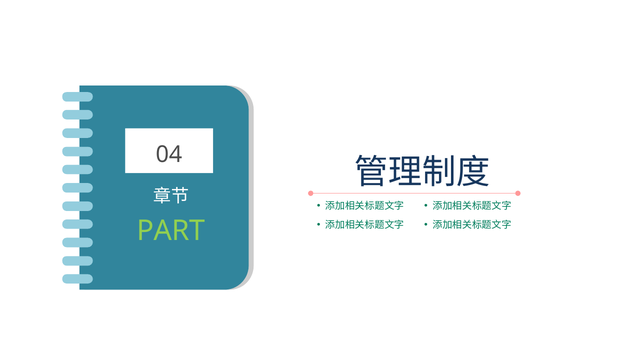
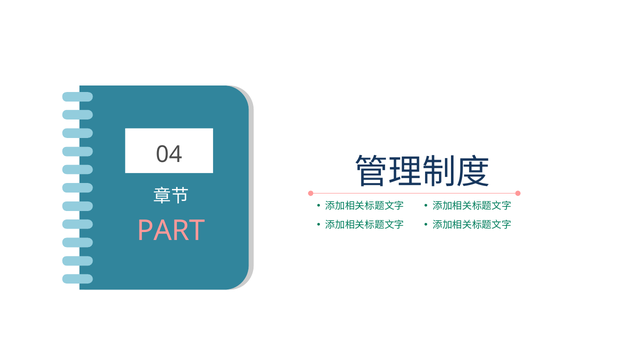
PART colour: light green -> pink (171, 231)
